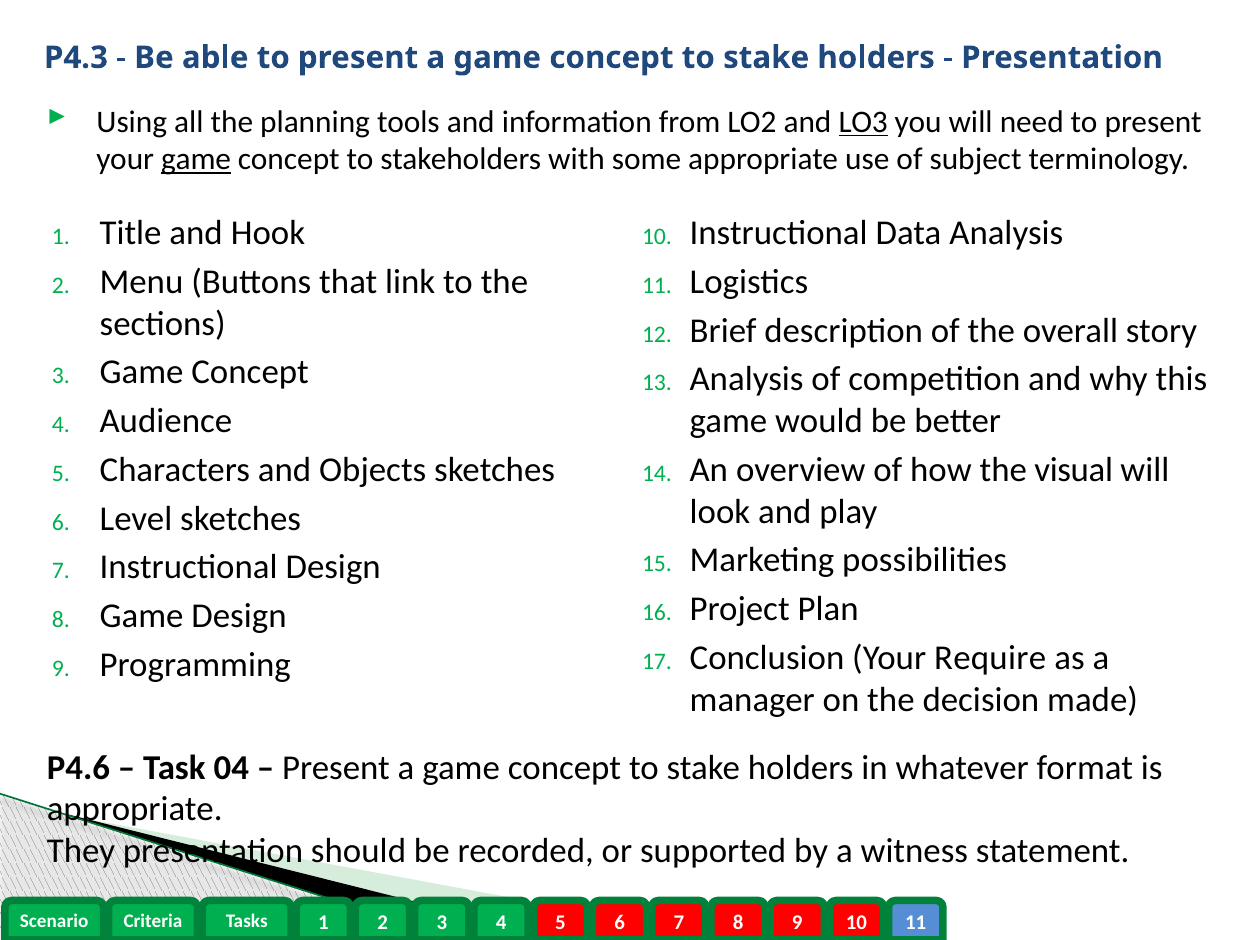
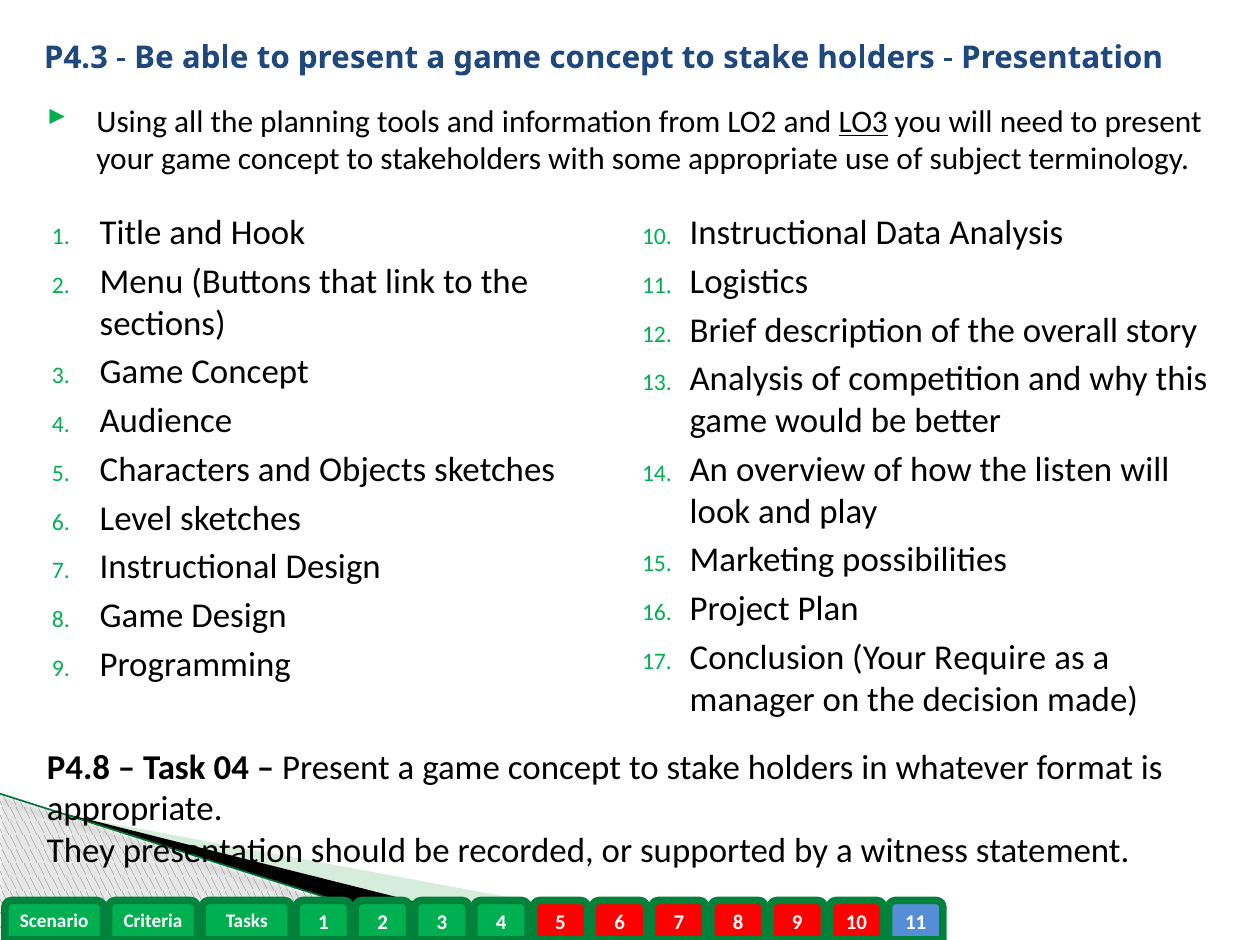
game underline: present -> none (196, 160)
visual: visual -> listen (1073, 470)
P4.6: P4.6 -> P4.8 (78, 768)
